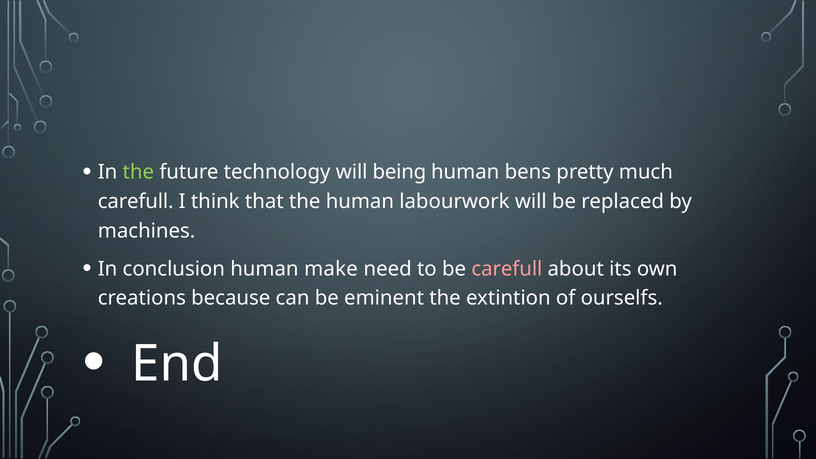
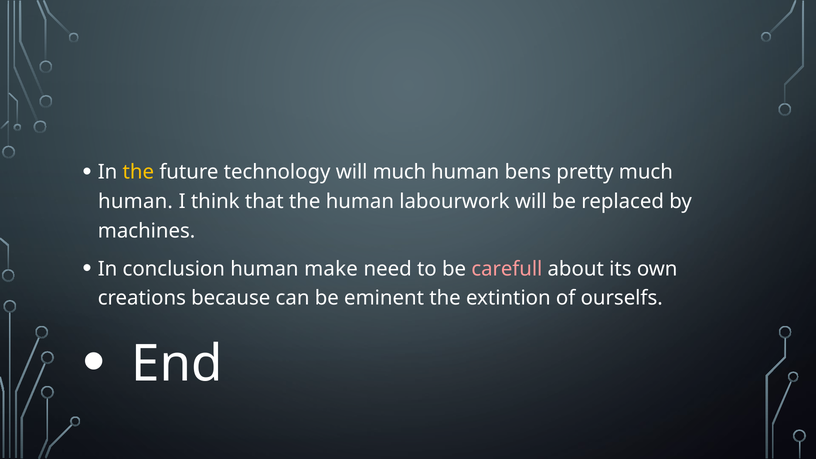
the colour: light green -> yellow (138, 172)
will being: being -> much (399, 172)
carefull: carefull -> human (136, 202)
